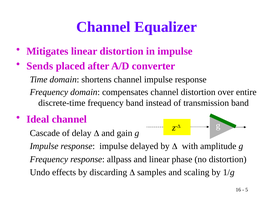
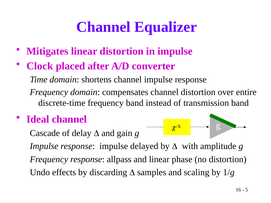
Sends: Sends -> Clock (40, 66)
